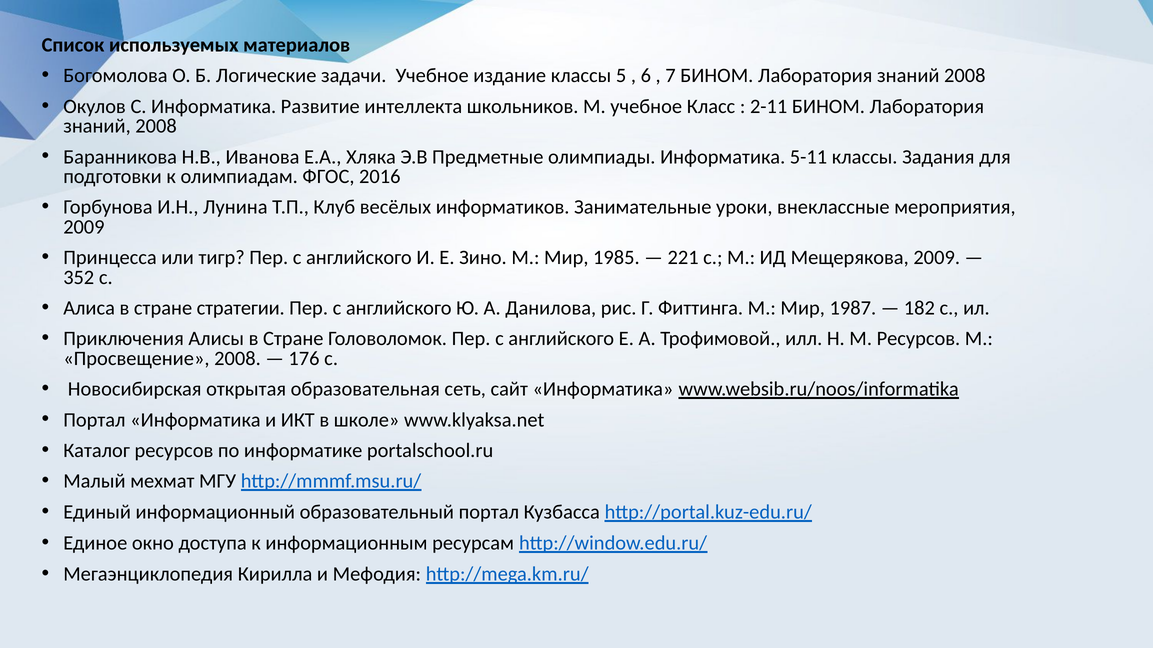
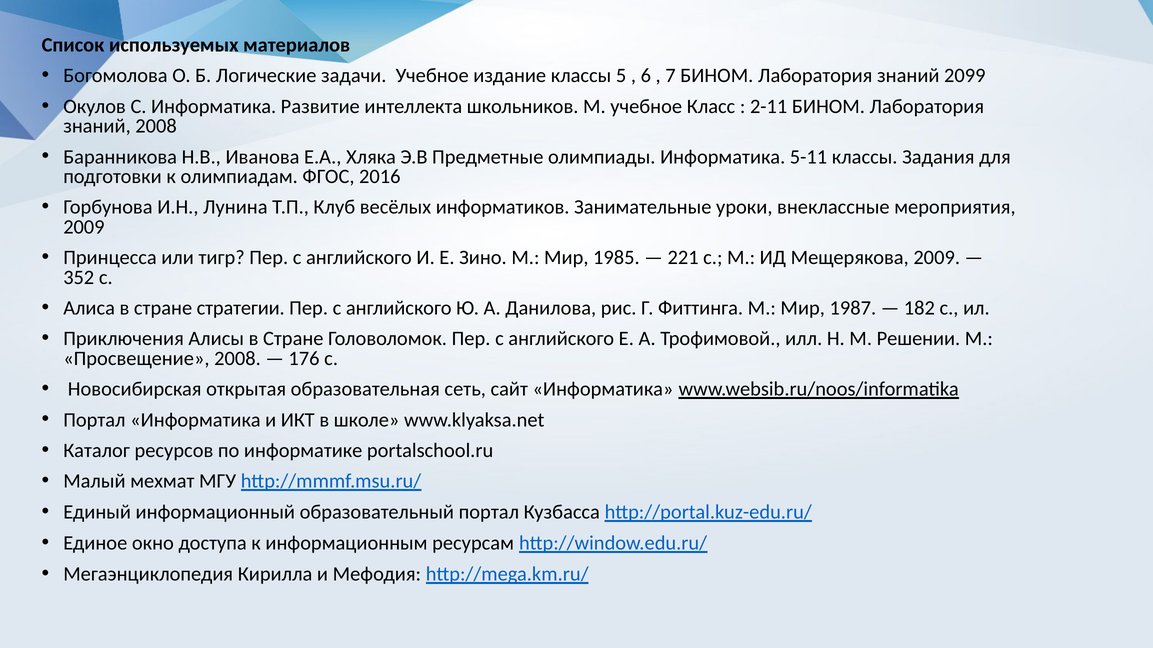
2008: 2008 -> 2099 (965, 76)
М Ресурсов: Ресурсов -> Решении (918, 339)
